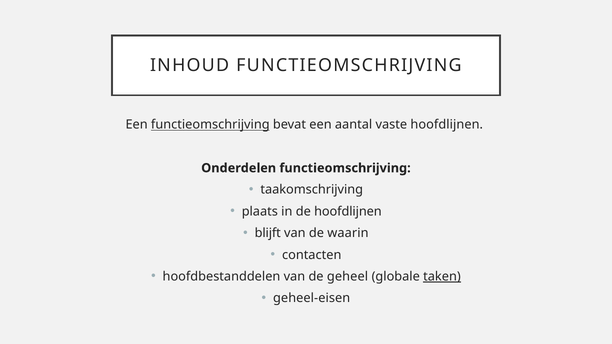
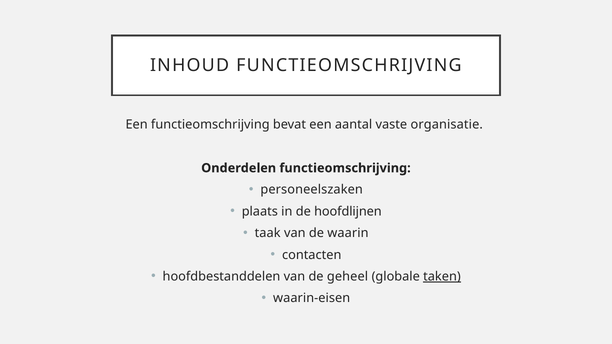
functieomschrijving underline: present -> none (210, 125)
vaste hoofdlijnen: hoofdlijnen -> organisatie (447, 125)
taakomschrijving: taakomschrijving -> personeelszaken (312, 190)
blijft: blijft -> taak (268, 233)
geheel-eisen: geheel-eisen -> waarin-eisen (312, 298)
